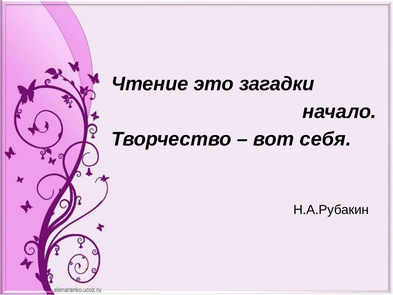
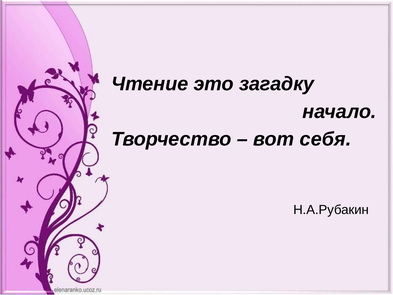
загадки: загадки -> загадку (277, 84)
